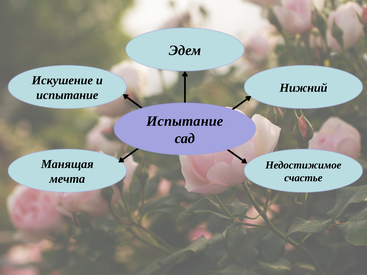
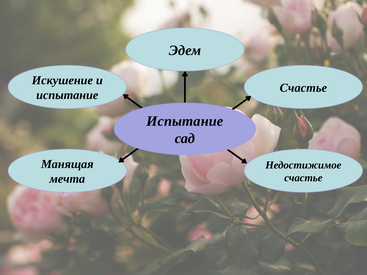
Нижний: Нижний -> Счастье (303, 88)
